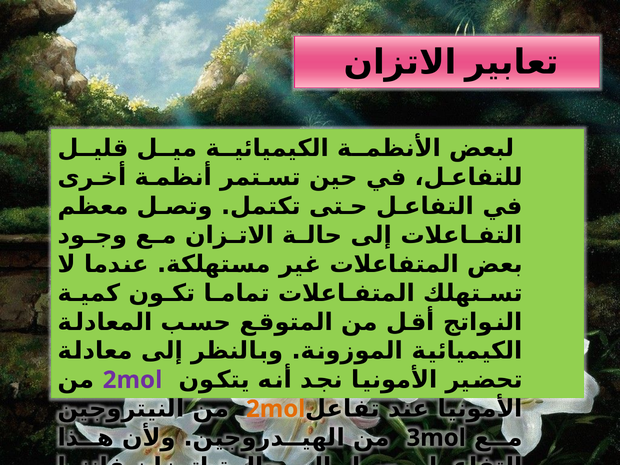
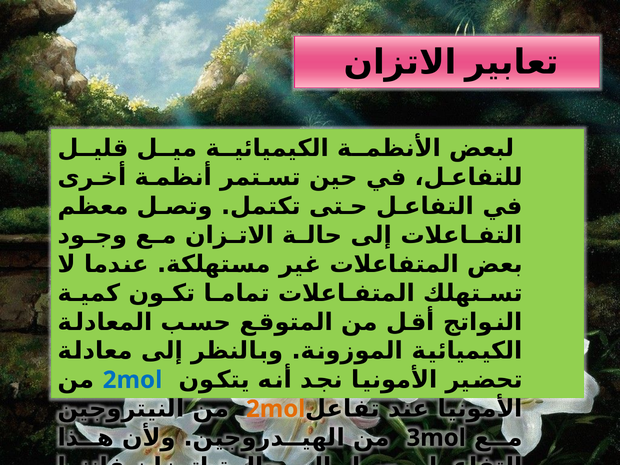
2mol colour: purple -> blue (132, 380)
